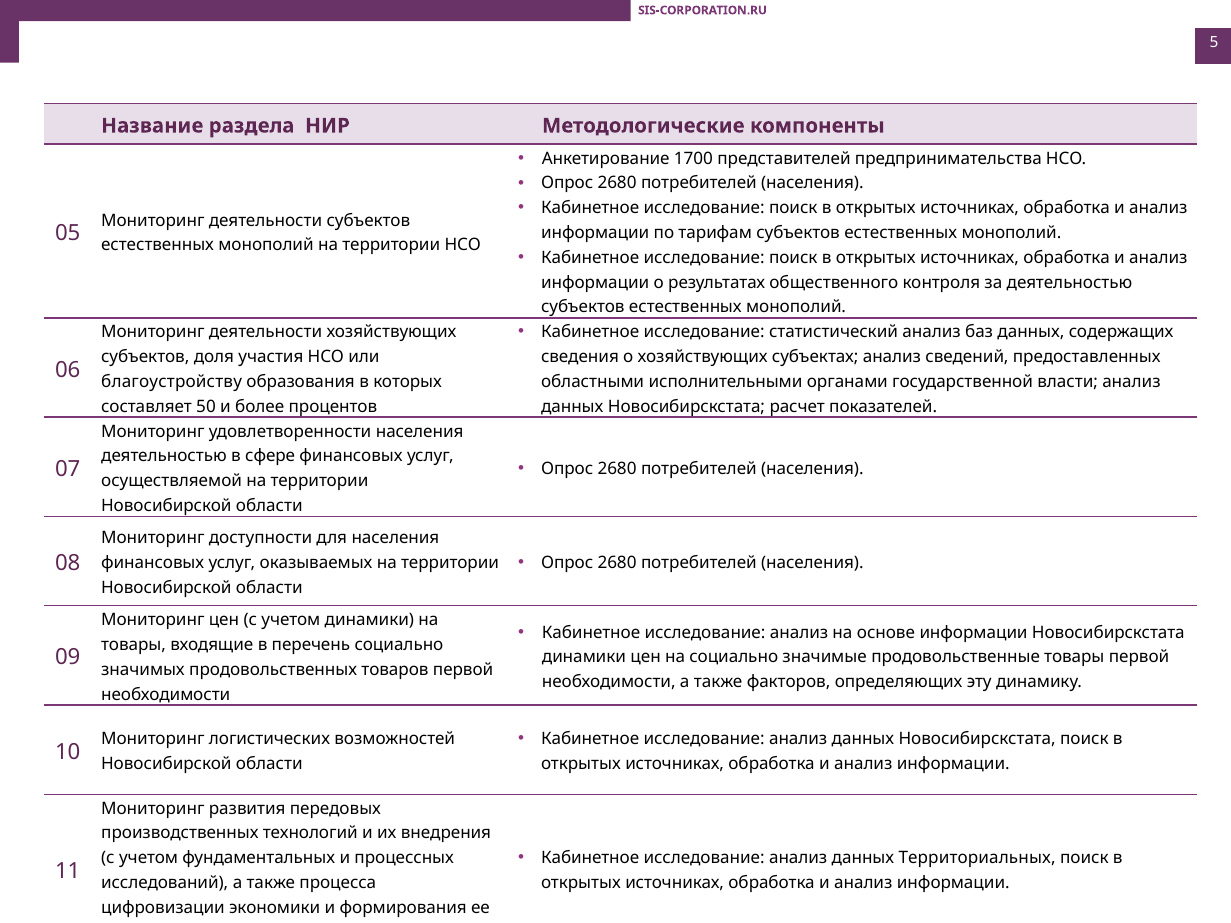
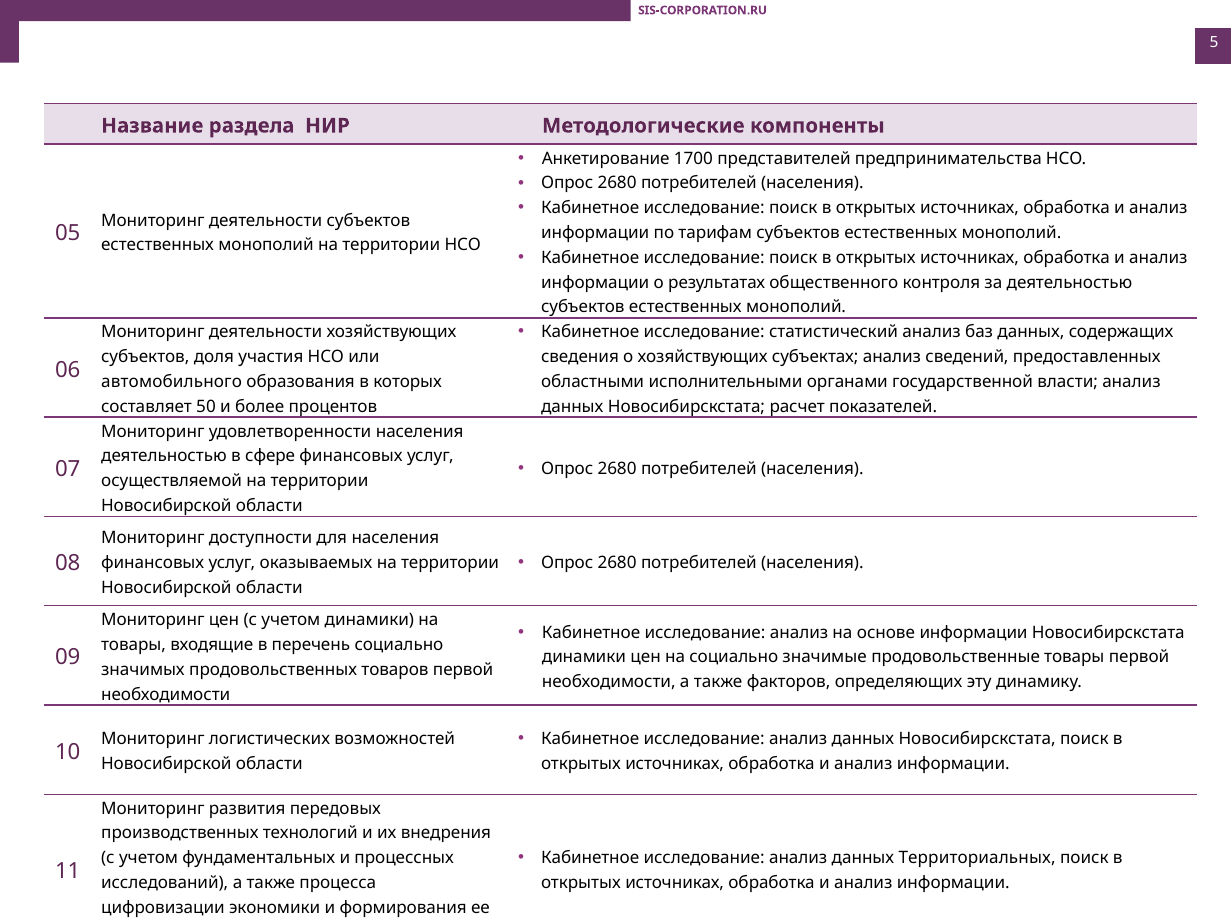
благоустройству: благоустройству -> автомобильного (172, 382)
